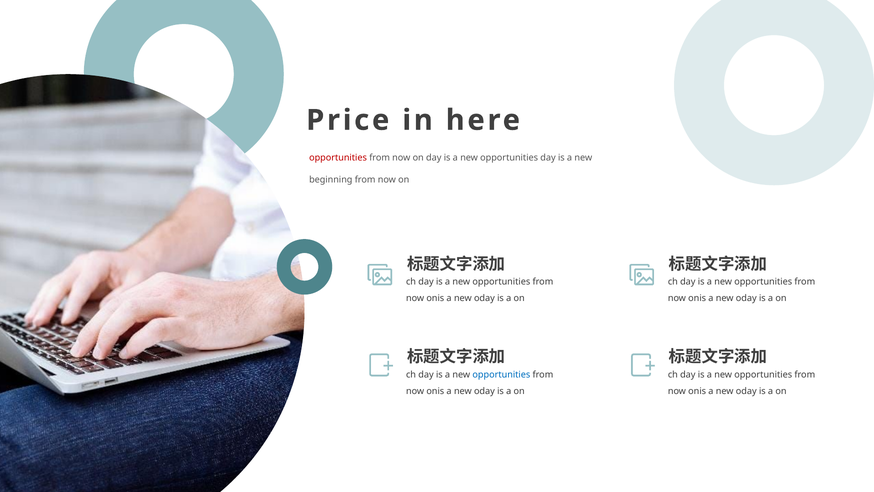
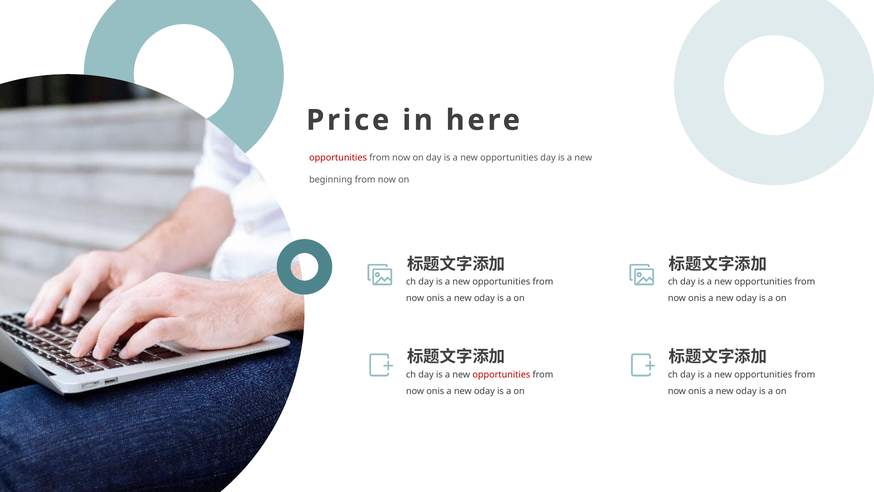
opportunities colour: blue -> red (501, 374)
